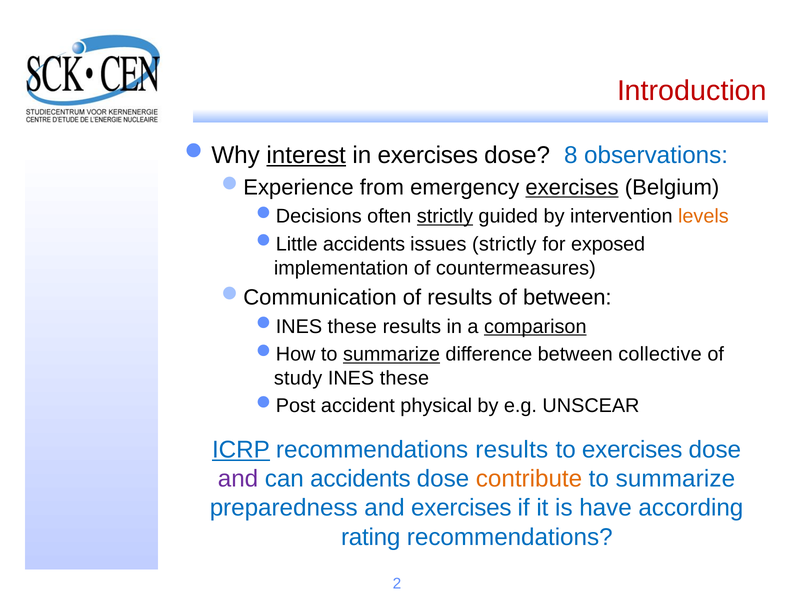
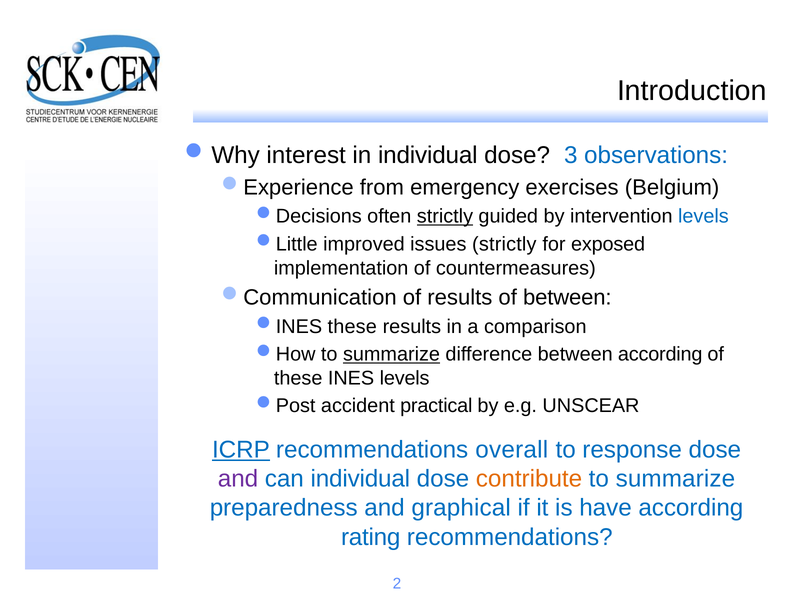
Introduction colour: red -> black (692, 91)
interest underline: present -> none (306, 156)
in exercises: exercises -> individual (428, 156)
8: 8 -> 3 (571, 156)
exercises underline: present -> none (572, 188)
levels colour: orange -> blue (703, 217)
accidents: accidents -> improved (364, 244)
comparison underline: present -> none (535, 327)
between collective: collective -> according (660, 355)
study: study -> these (298, 378)
INES these: these -> levels (405, 378)
physical: physical -> practical (436, 406)
recommendations results: results -> overall (512, 450)
to exercises: exercises -> response (632, 450)
can accidents: accidents -> individual (360, 479)
and exercises: exercises -> graphical (461, 508)
